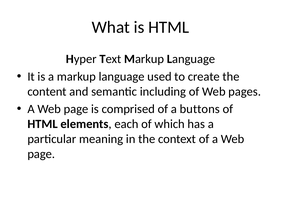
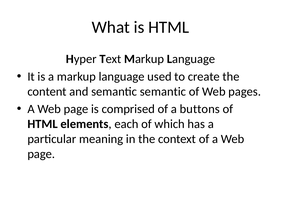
semantic including: including -> semantic (163, 91)
